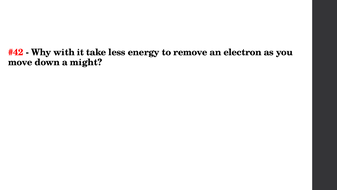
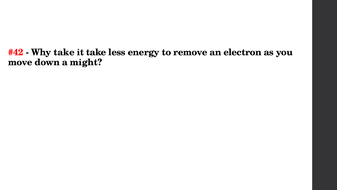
Why with: with -> take (64, 52)
